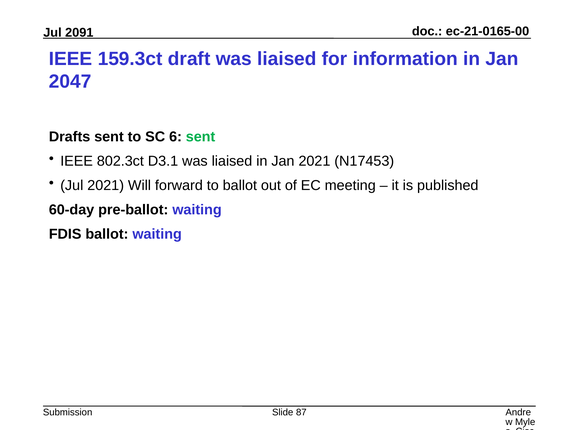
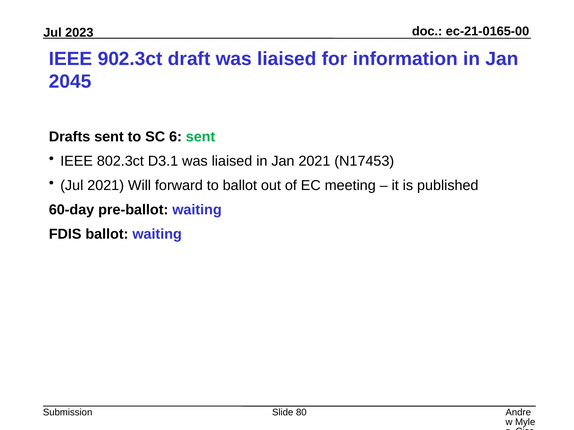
2091: 2091 -> 2023 (79, 33)
159.3ct: 159.3ct -> 902.3ct (130, 59)
2047: 2047 -> 2045 (70, 82)
87: 87 -> 80 (301, 413)
